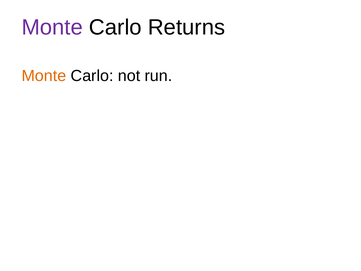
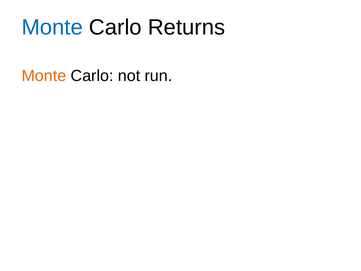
Monte colour: purple -> blue (52, 27)
